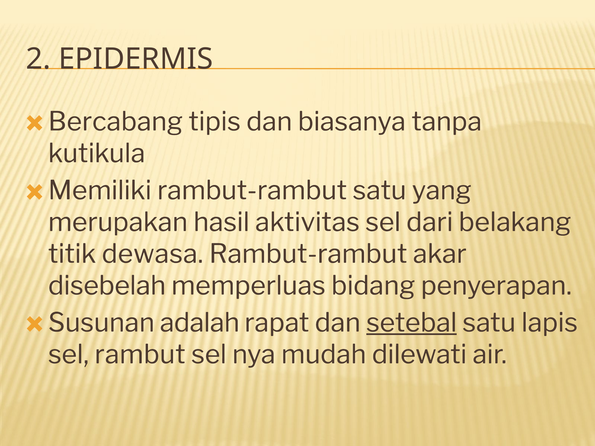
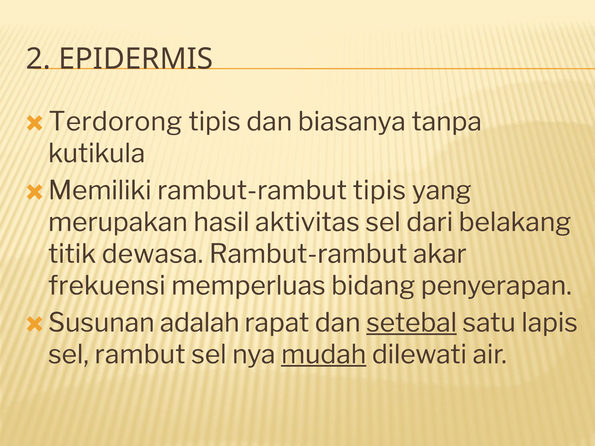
Bercabang: Bercabang -> Terdorong (115, 122)
rambut-rambut satu: satu -> tipis (379, 191)
disebelah: disebelah -> frekuensi (107, 286)
mudah underline: none -> present (324, 355)
